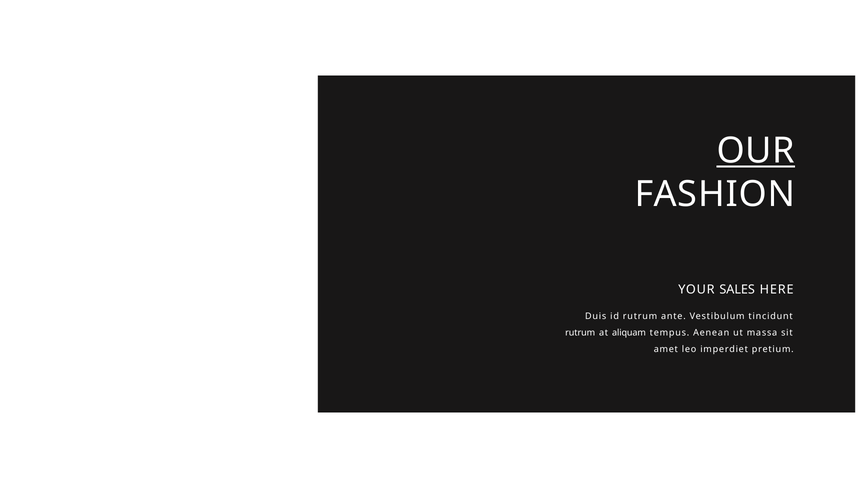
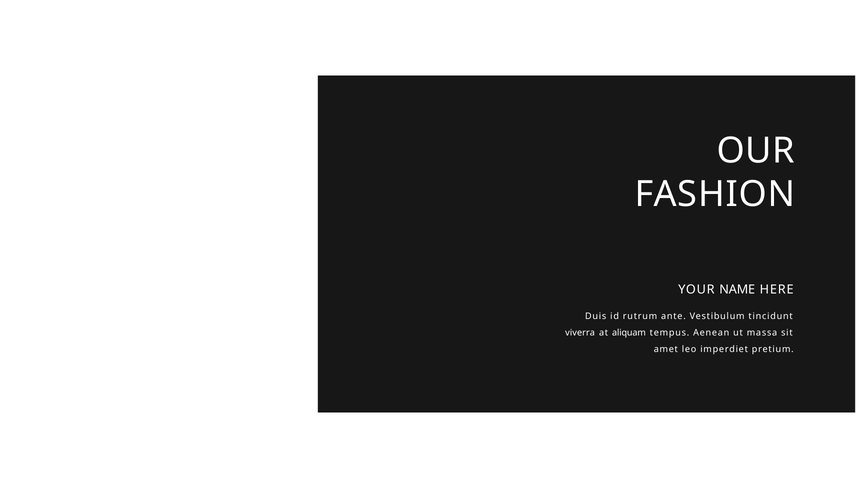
OUR underline: present -> none (756, 151)
SALES: SALES -> NAME (737, 289)
rutrum: rutrum -> viverra (580, 333)
